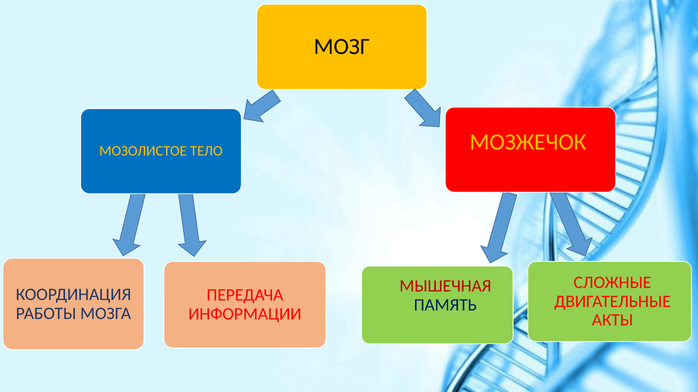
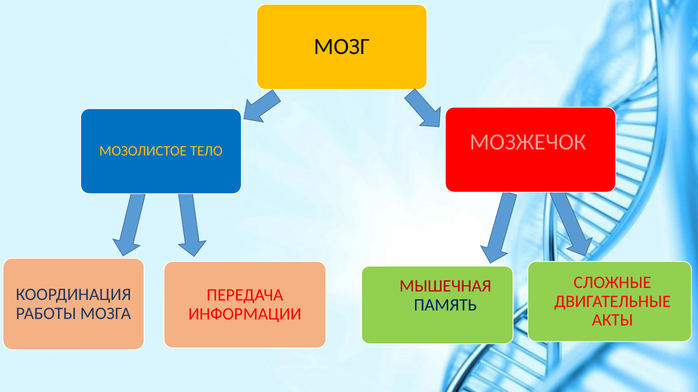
МОЗЖЕЧОК colour: yellow -> pink (528, 142)
